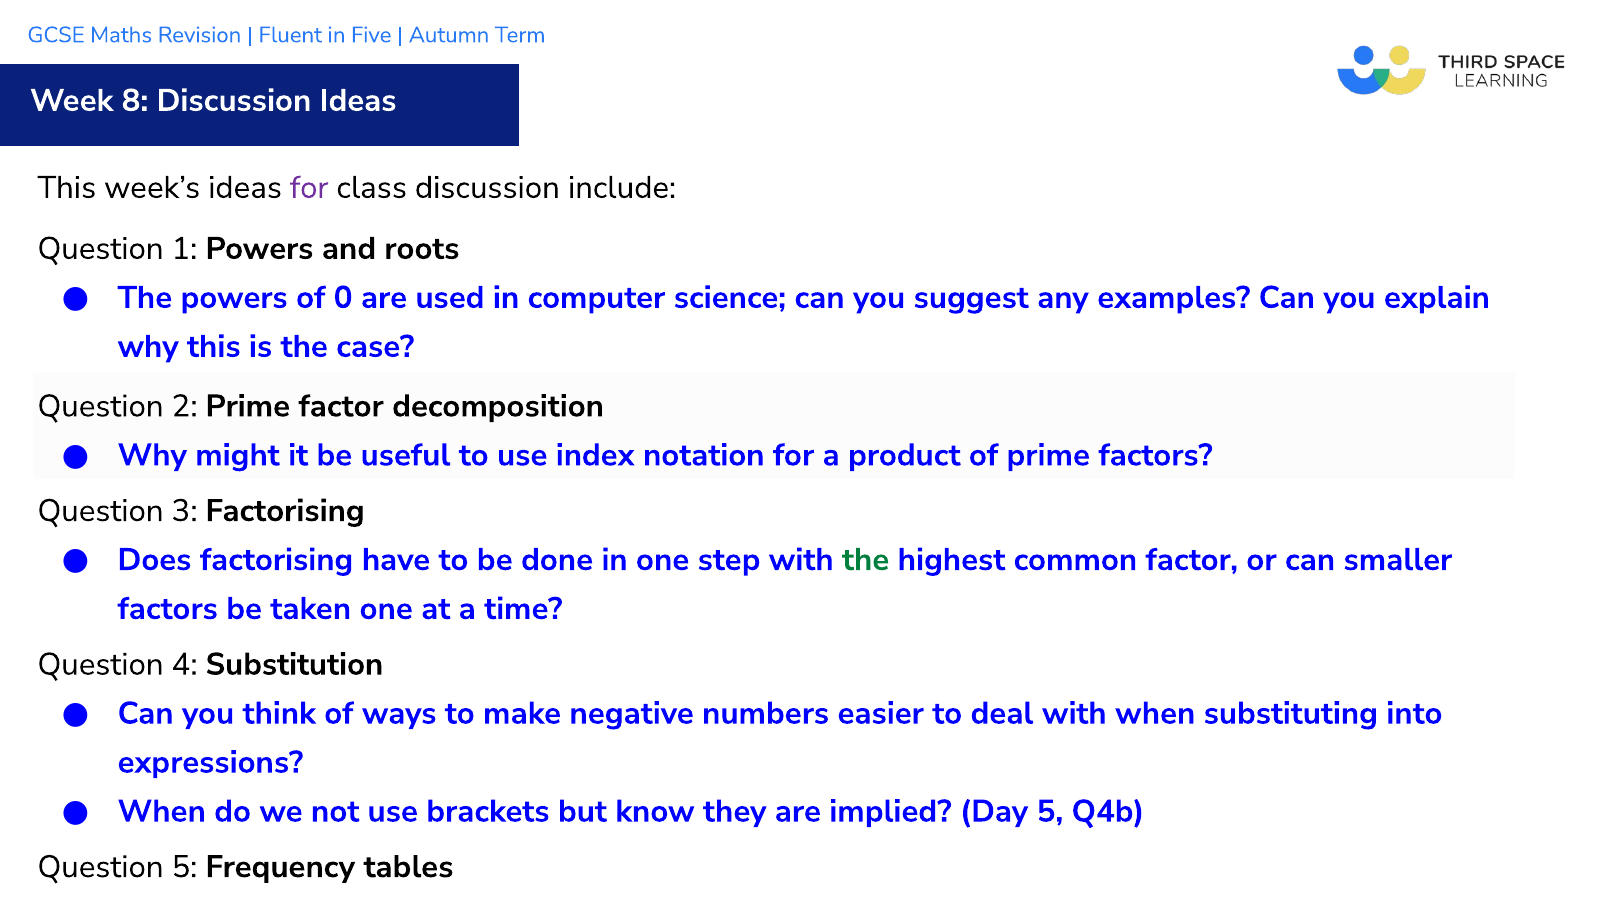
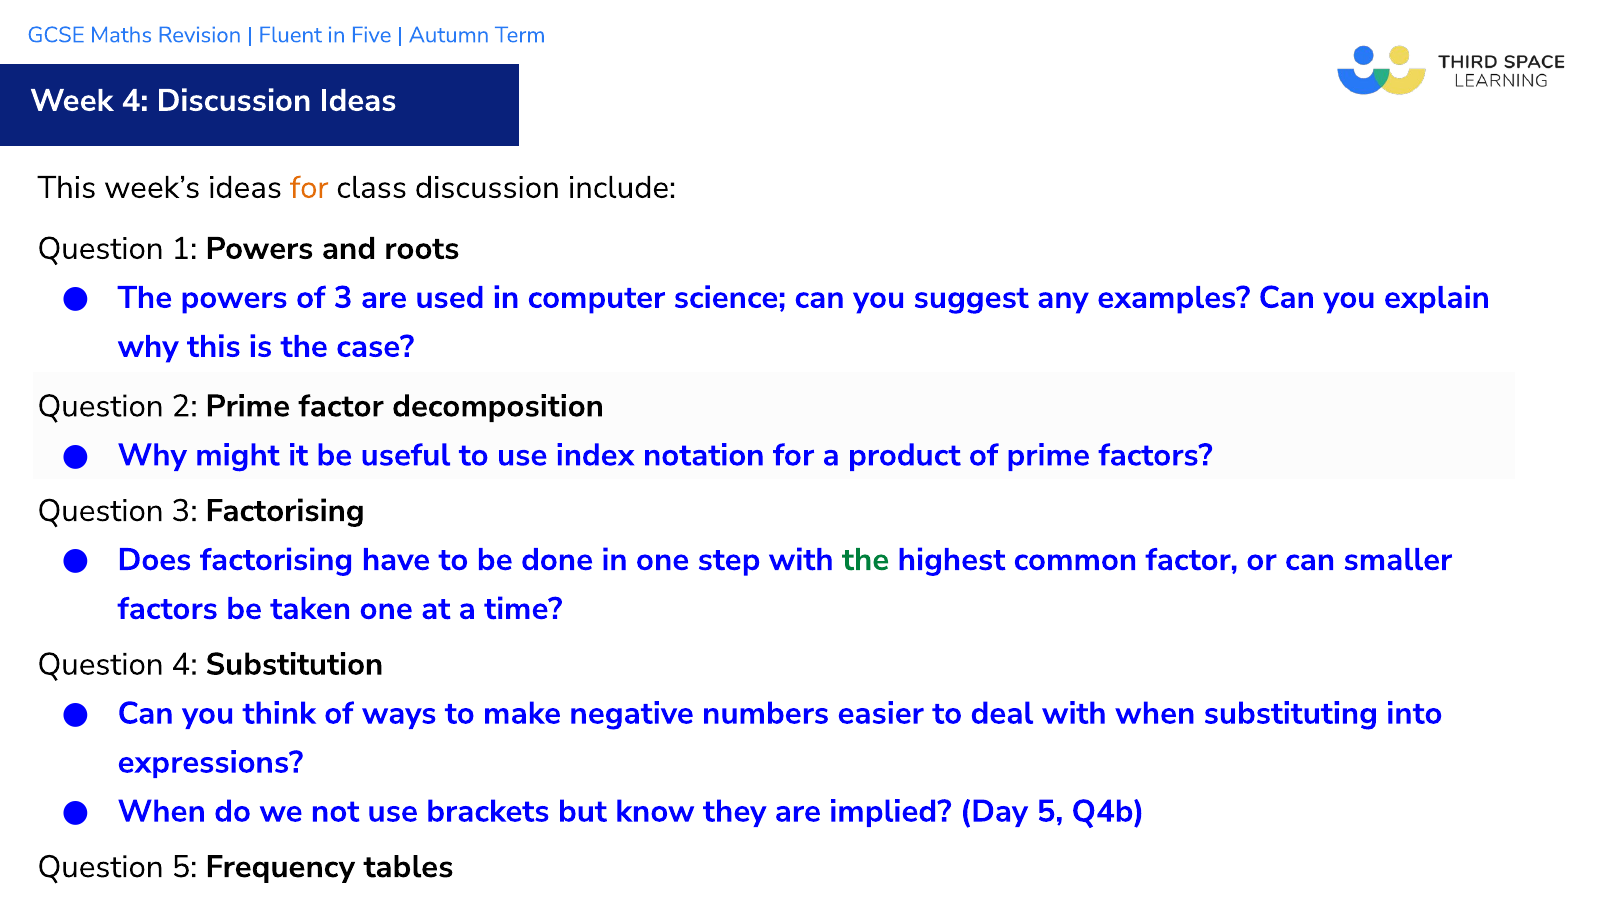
Week 8: 8 -> 4 (135, 100)
for colour: purple -> orange (309, 187)
of 0: 0 -> 3 (343, 297)
